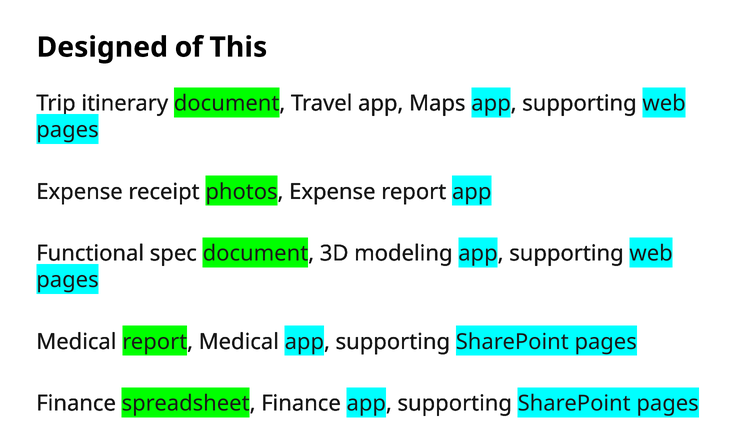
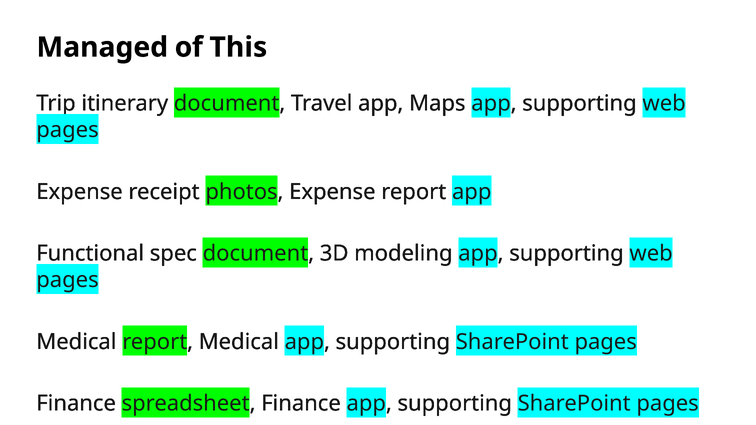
Designed: Designed -> Managed (102, 47)
